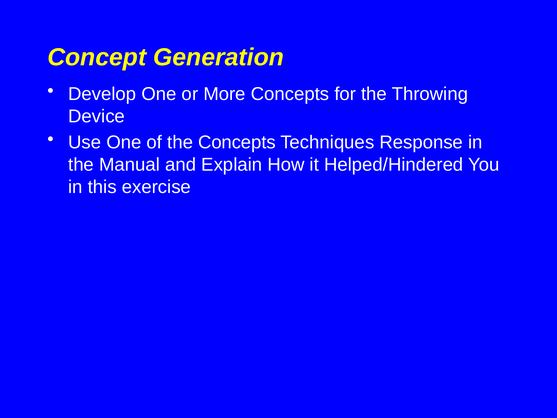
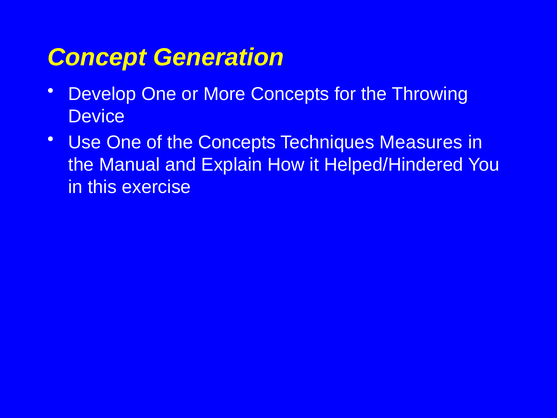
Response: Response -> Measures (421, 142)
